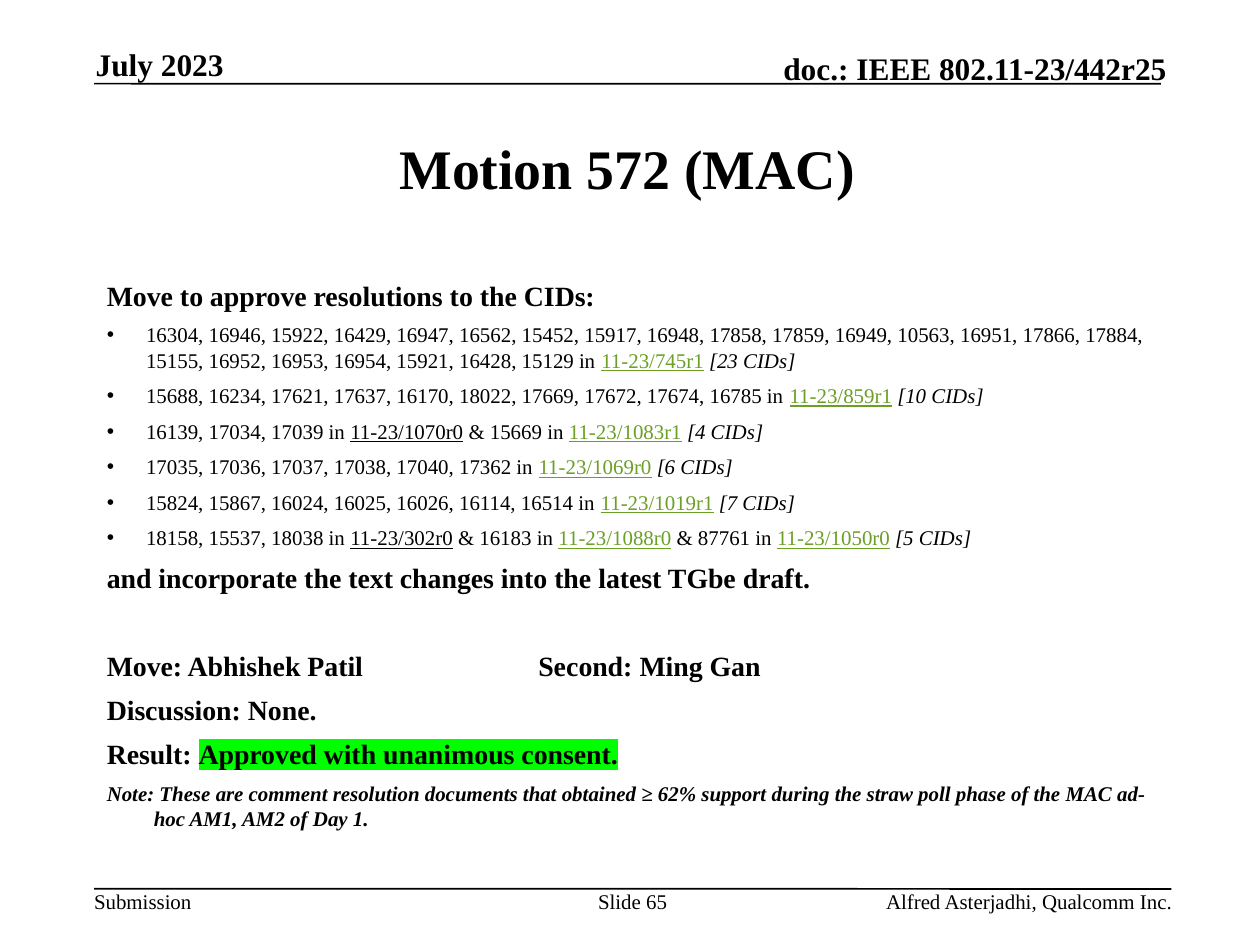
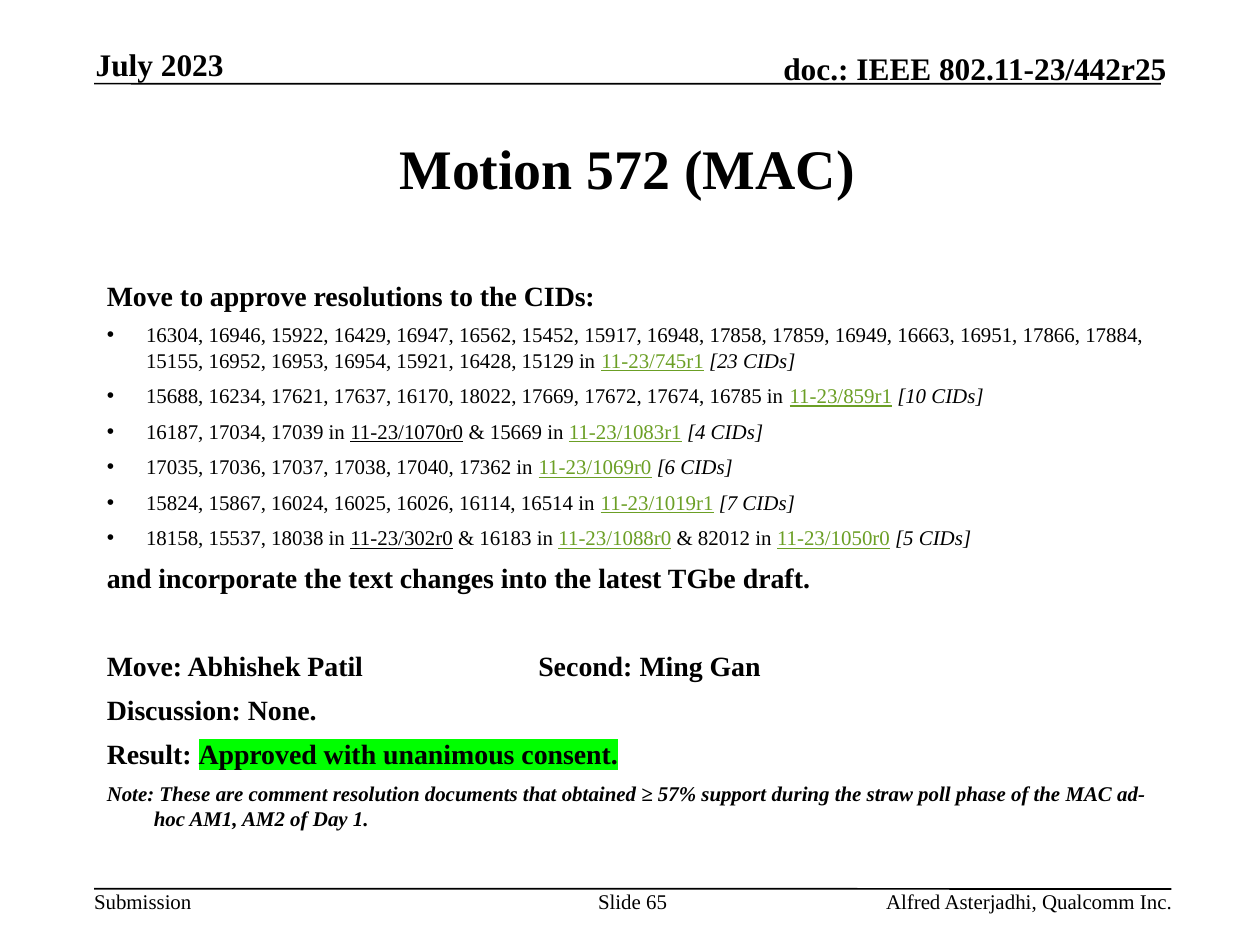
10563: 10563 -> 16663 (926, 336)
16139: 16139 -> 16187 (175, 432)
87761: 87761 -> 82012 (724, 539)
62%: 62% -> 57% (677, 794)
